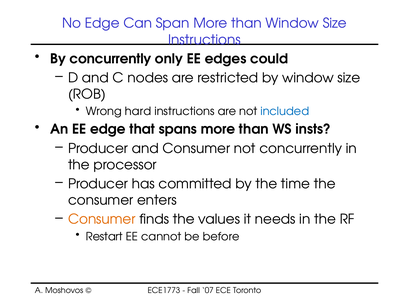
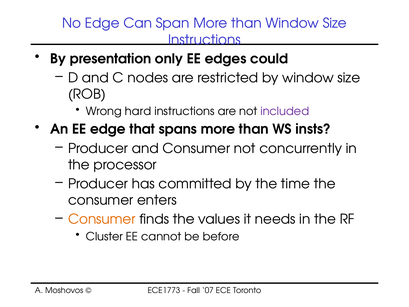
By concurrently: concurrently -> presentation (110, 59)
included colour: blue -> purple (285, 111)
Restart: Restart -> Cluster (104, 236)
